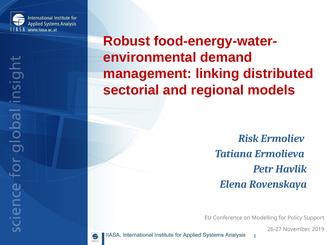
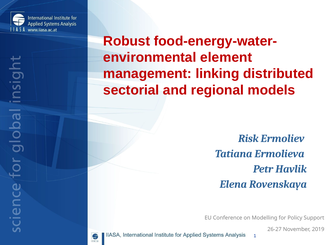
demand: demand -> element (226, 57)
